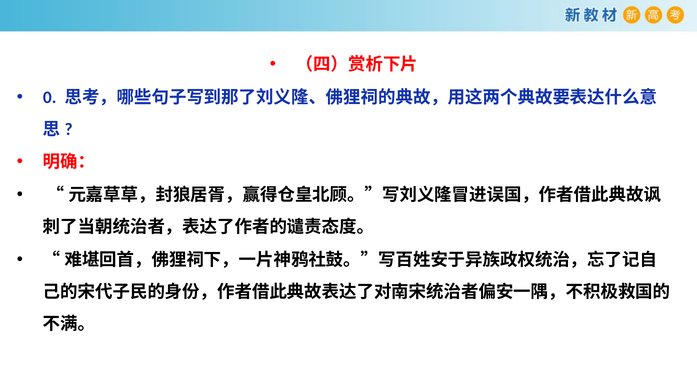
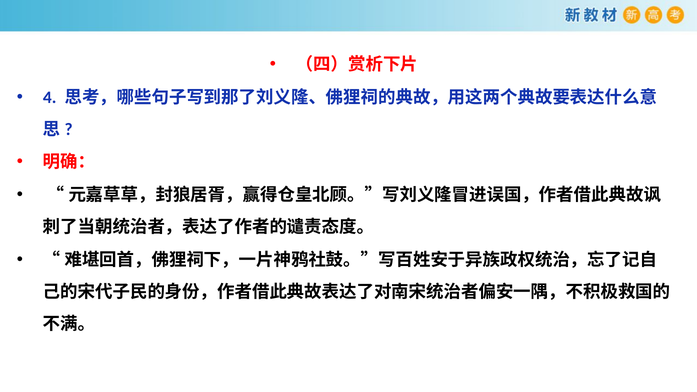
0: 0 -> 4 (50, 97)
